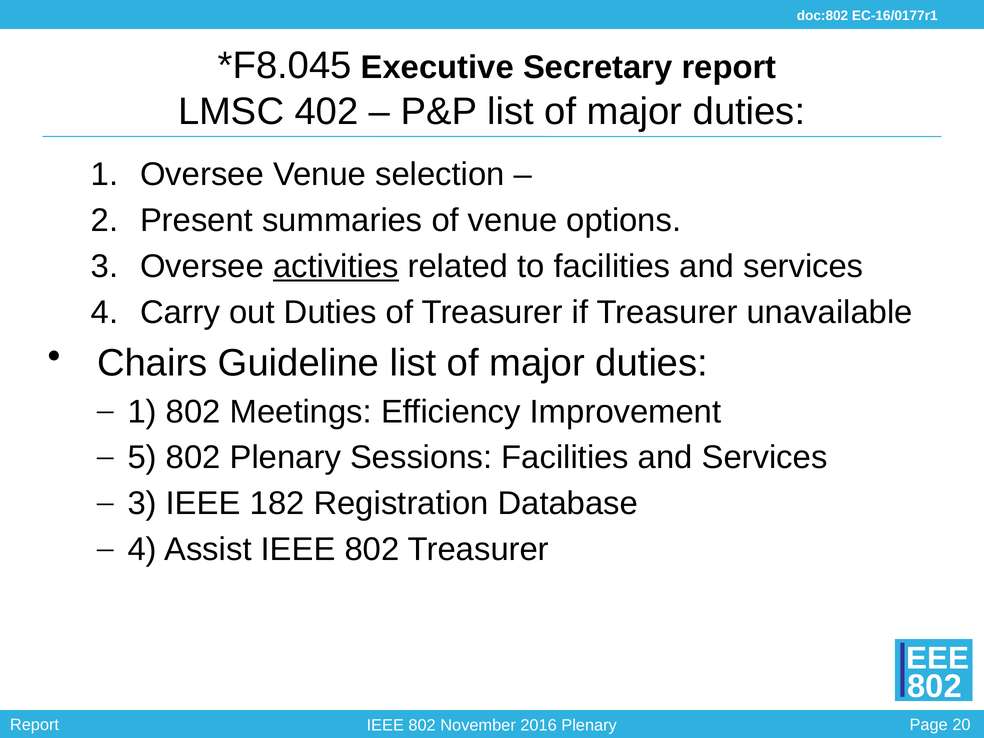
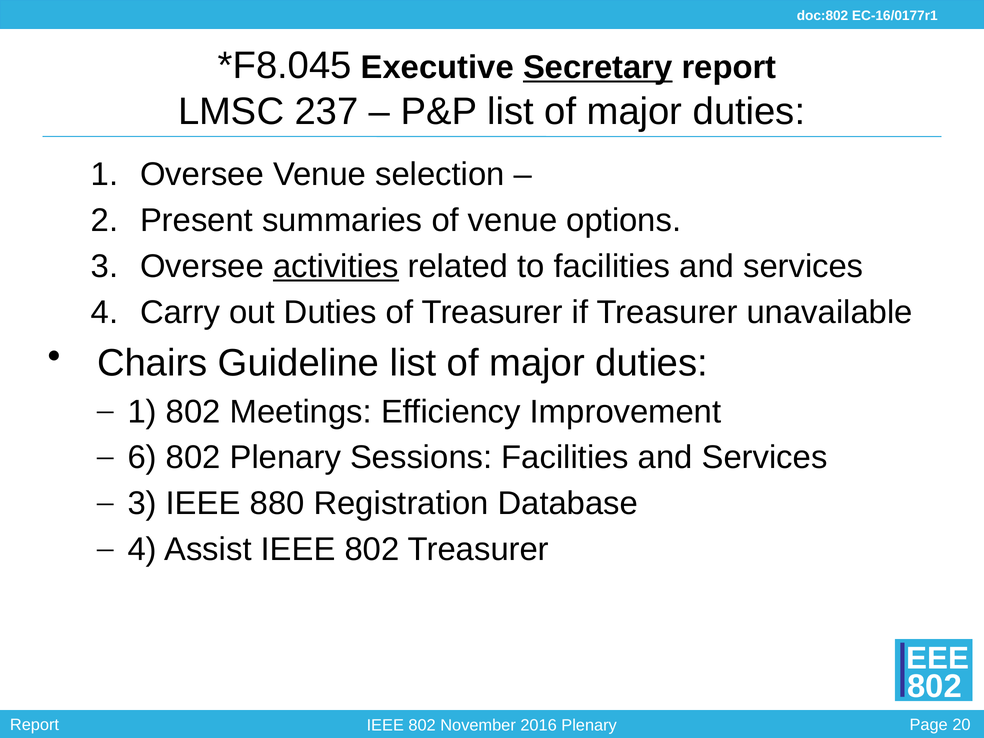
Secretary underline: none -> present (598, 68)
402: 402 -> 237 (327, 112)
5: 5 -> 6 (142, 458)
182: 182 -> 880 (277, 504)
